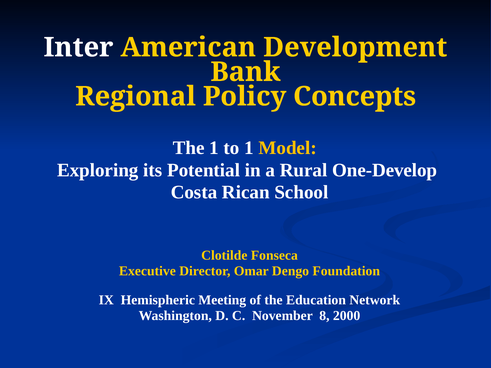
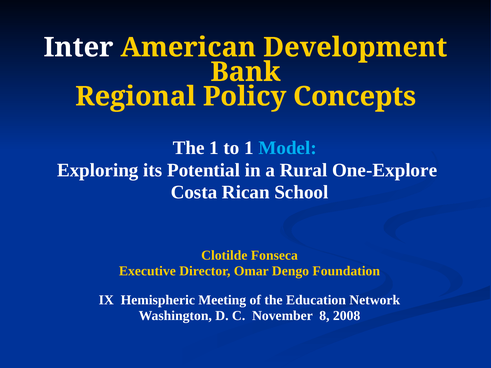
Model colour: yellow -> light blue (288, 148)
One-Develop: One-Develop -> One-Explore (385, 170)
2000: 2000 -> 2008 (347, 316)
